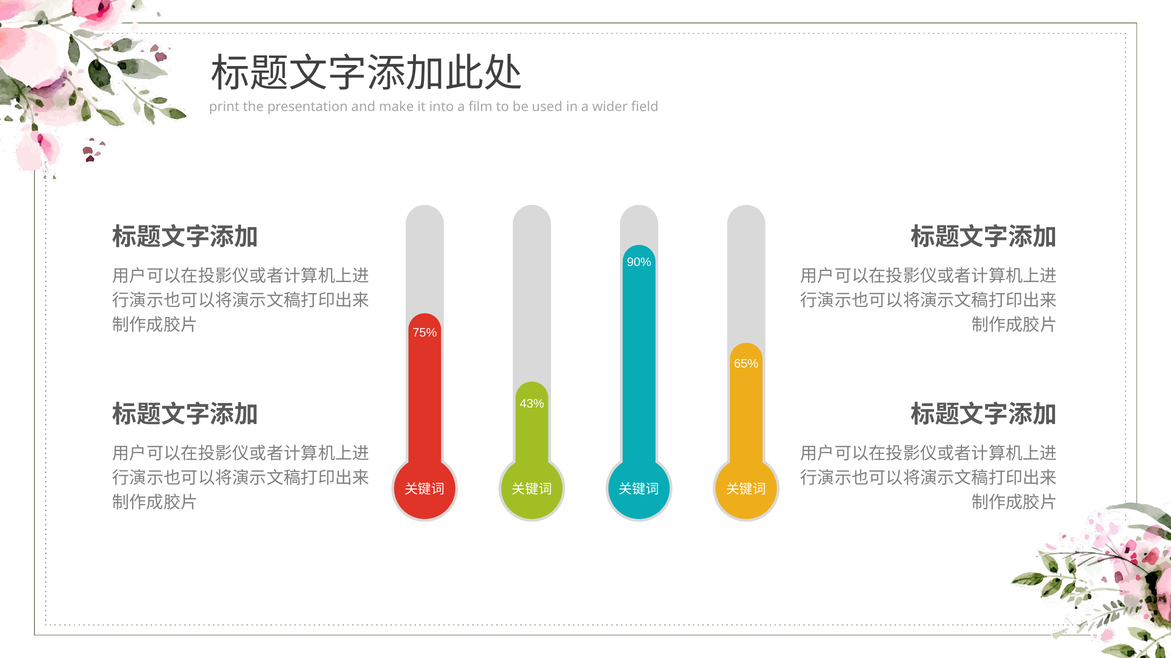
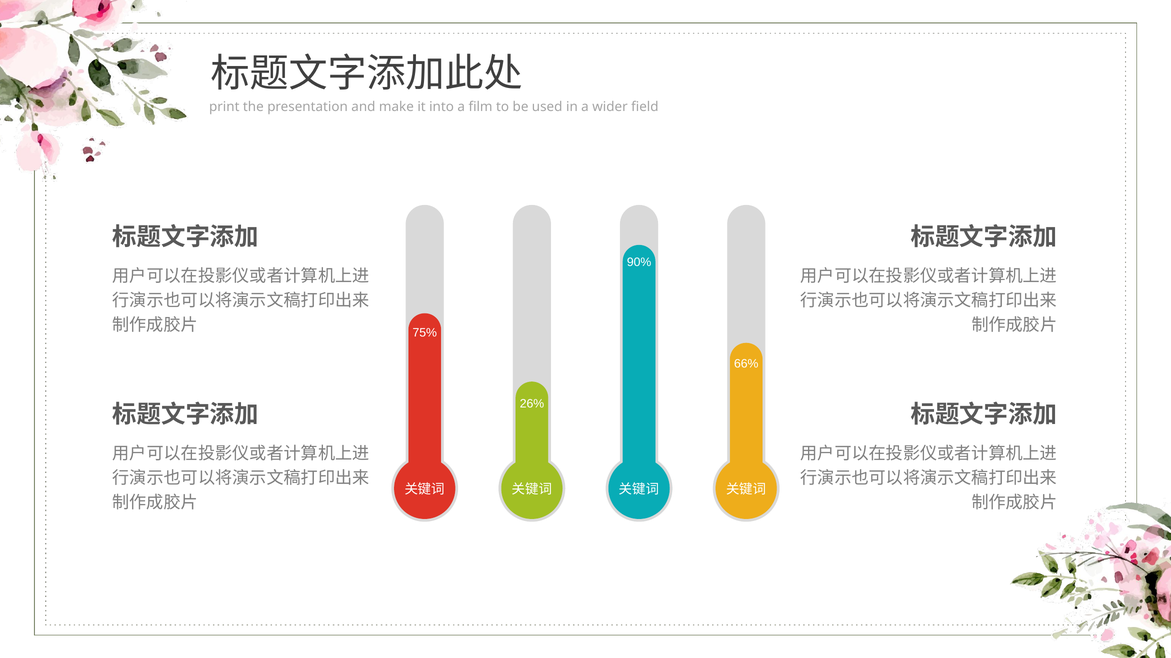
65%: 65% -> 66% (746, 364)
43%: 43% -> 26% (532, 404)
